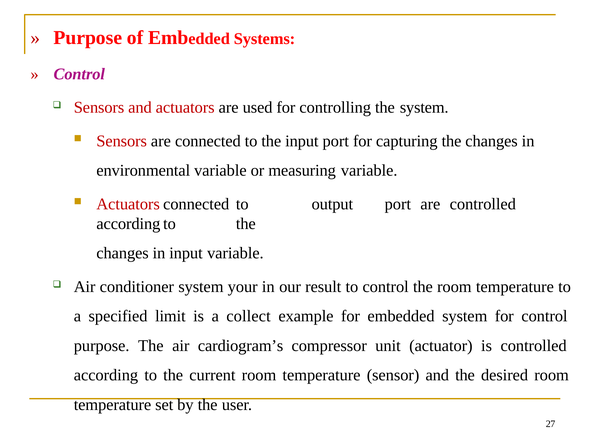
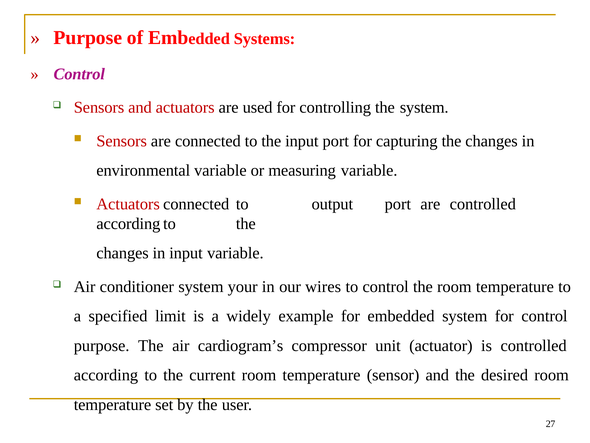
result: result -> wires (323, 286)
collect: collect -> widely (249, 316)
